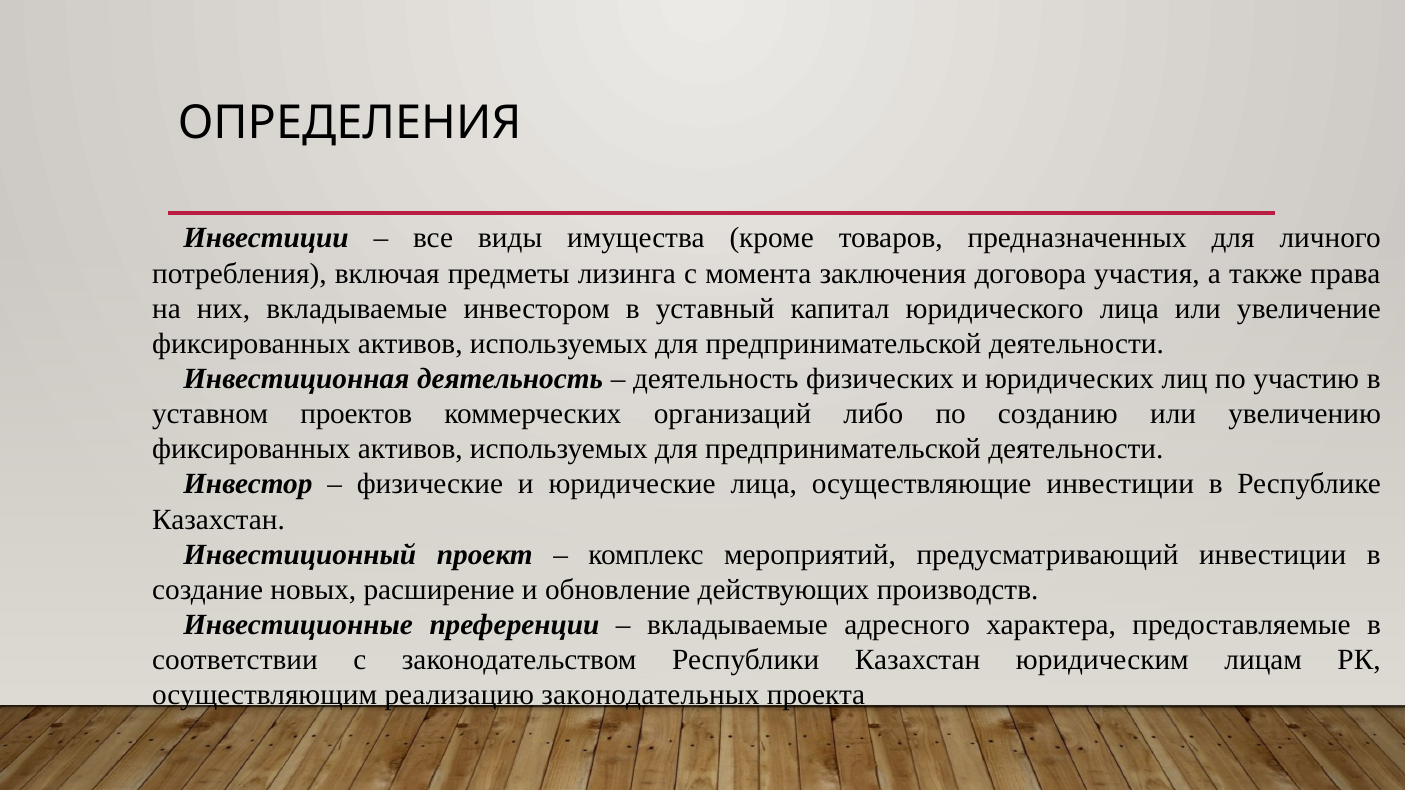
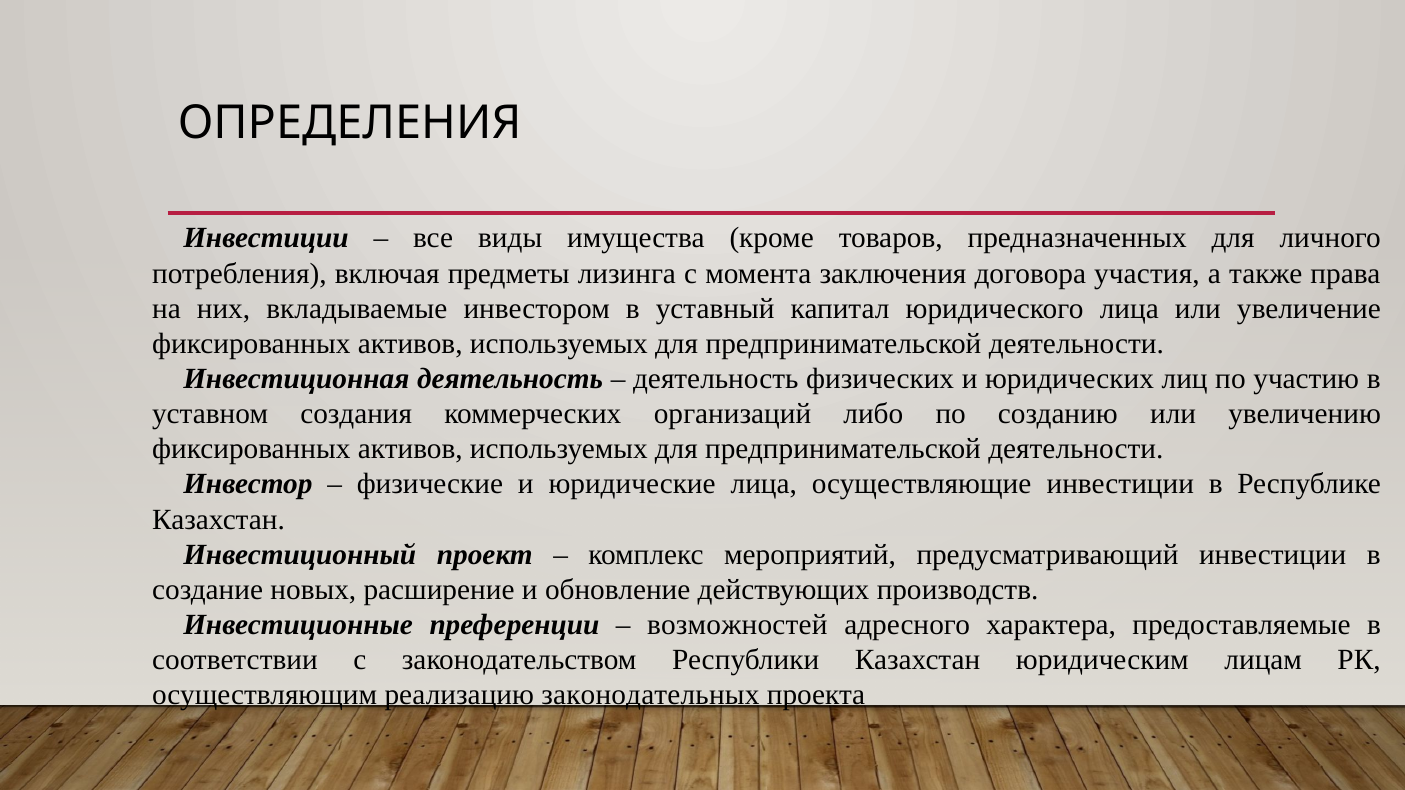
проектов: проектов -> создания (356, 414)
вкладываемые: вкладываемые -> возможностей (737, 625)
